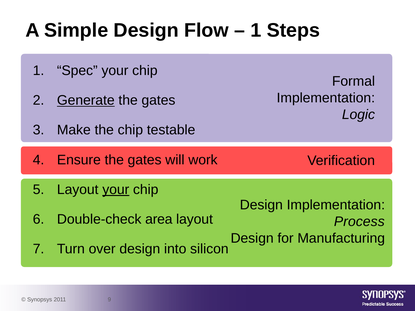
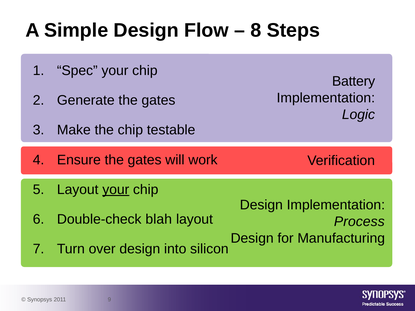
1: 1 -> 8 (256, 31)
Formal: Formal -> Battery (354, 81)
Generate underline: present -> none (86, 100)
area: area -> blah (159, 219)
